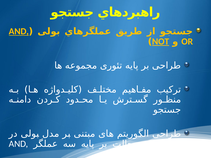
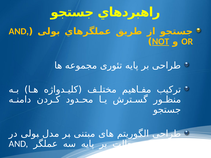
AND underline: present -> none (19, 31)
